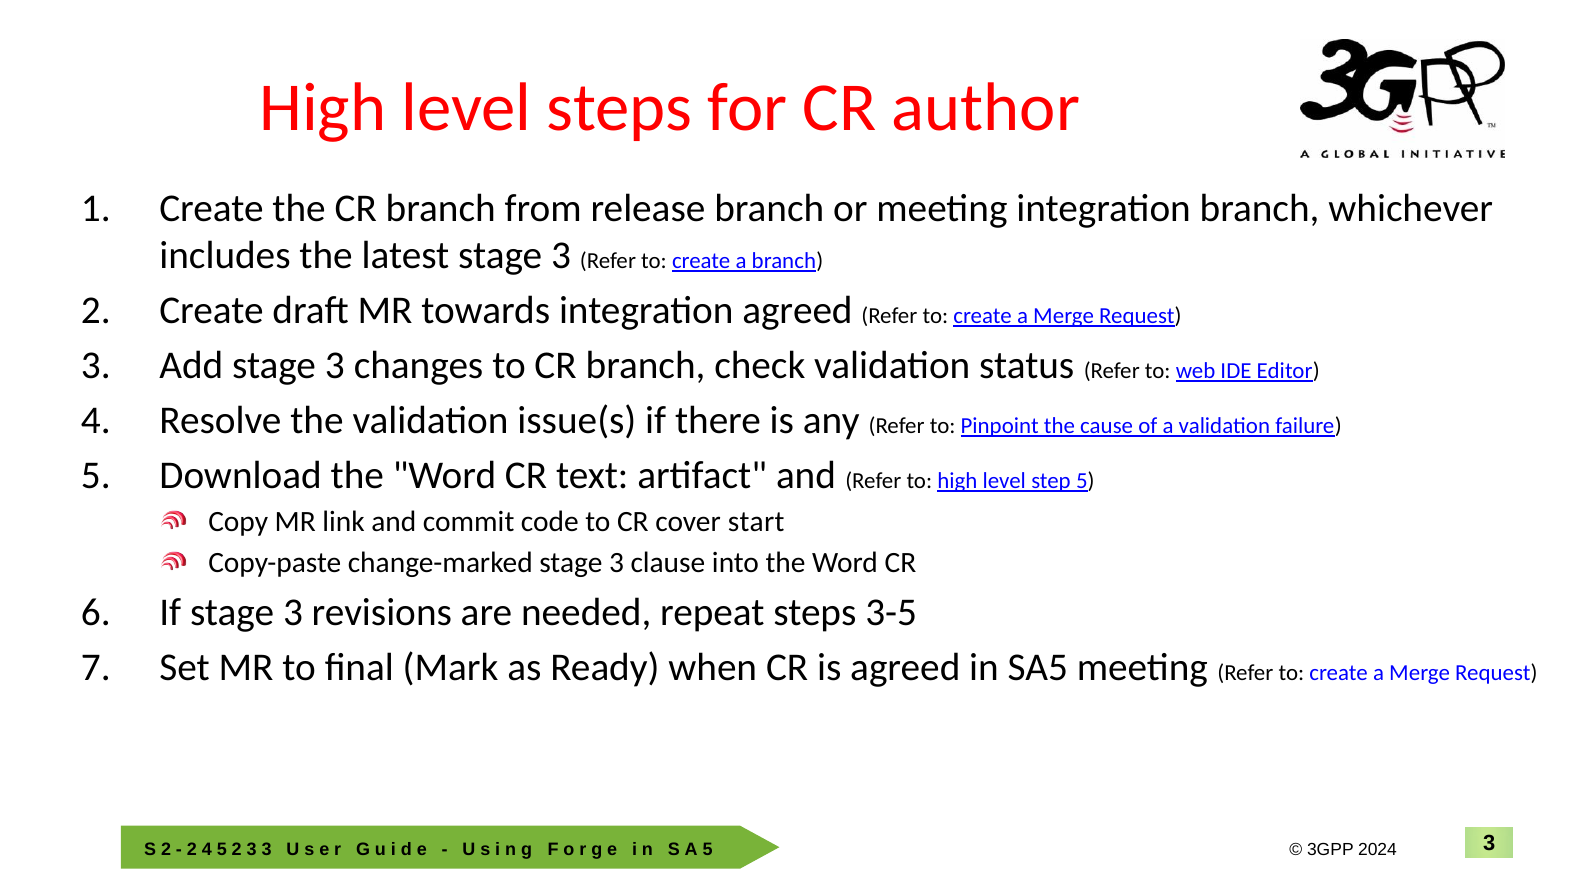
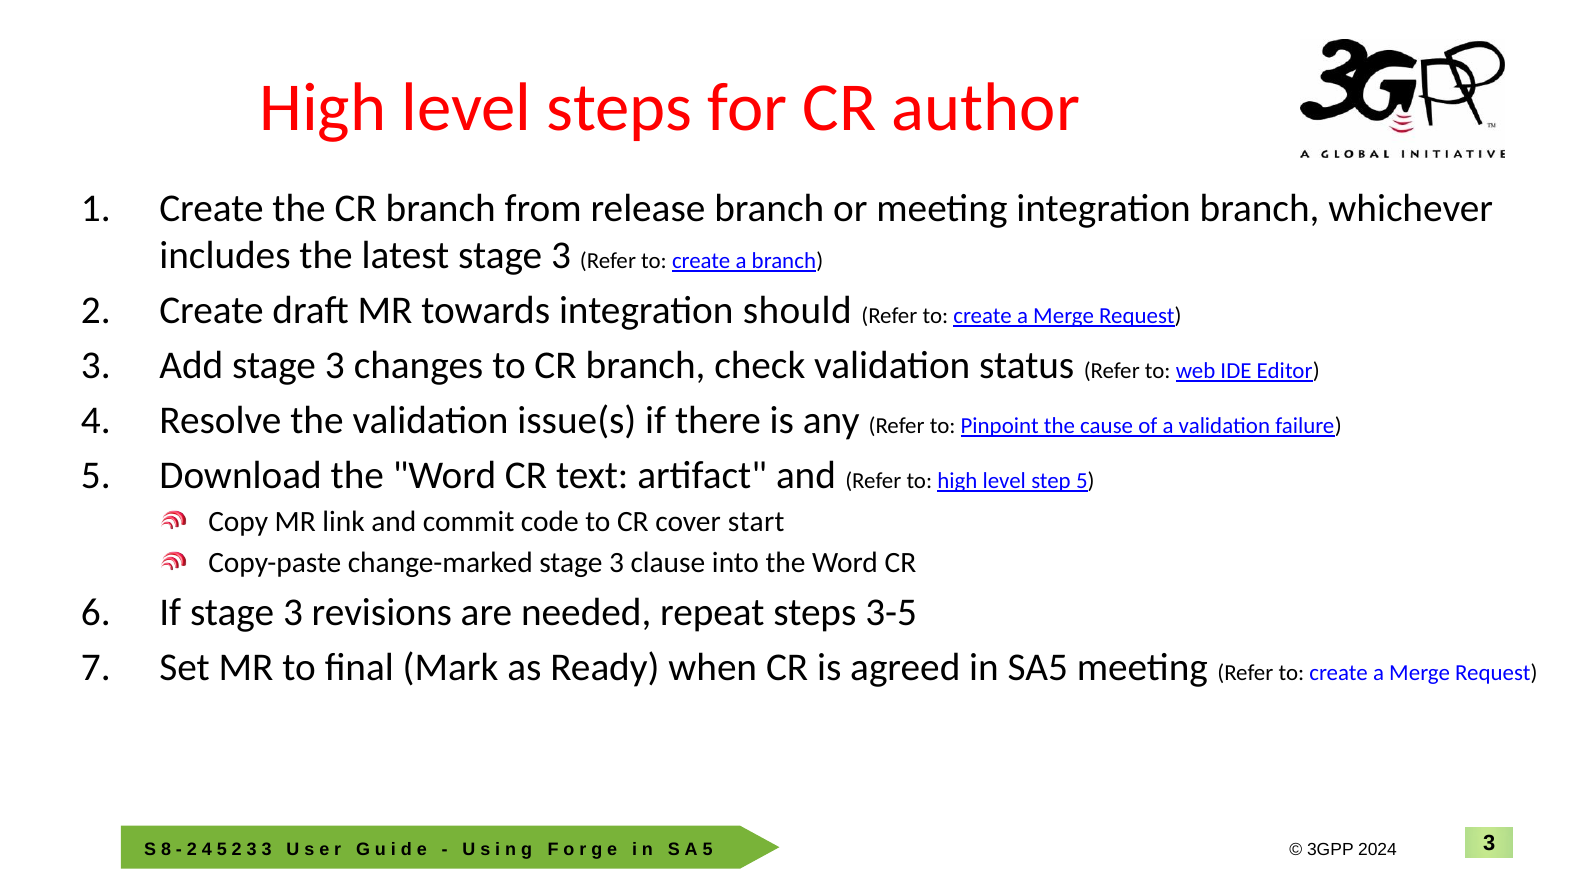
integration agreed: agreed -> should (797, 311)
2: 2 -> 8 (166, 850)
